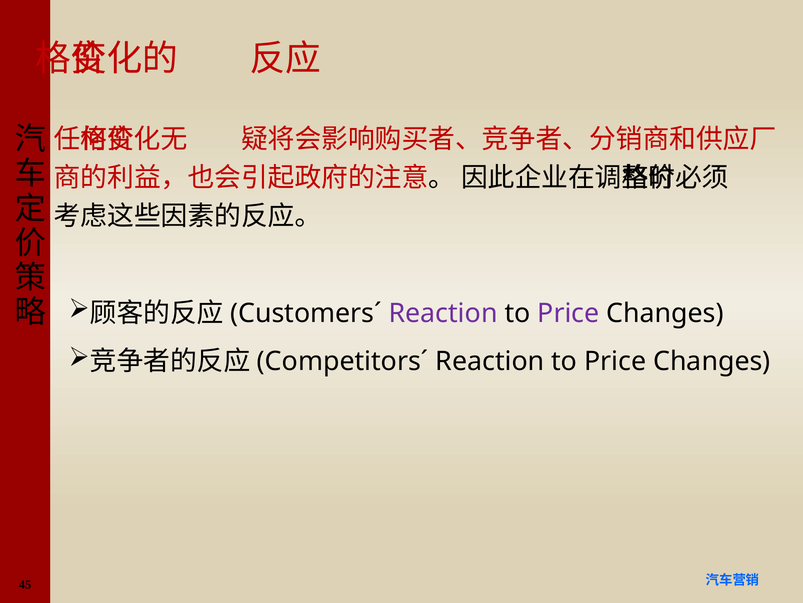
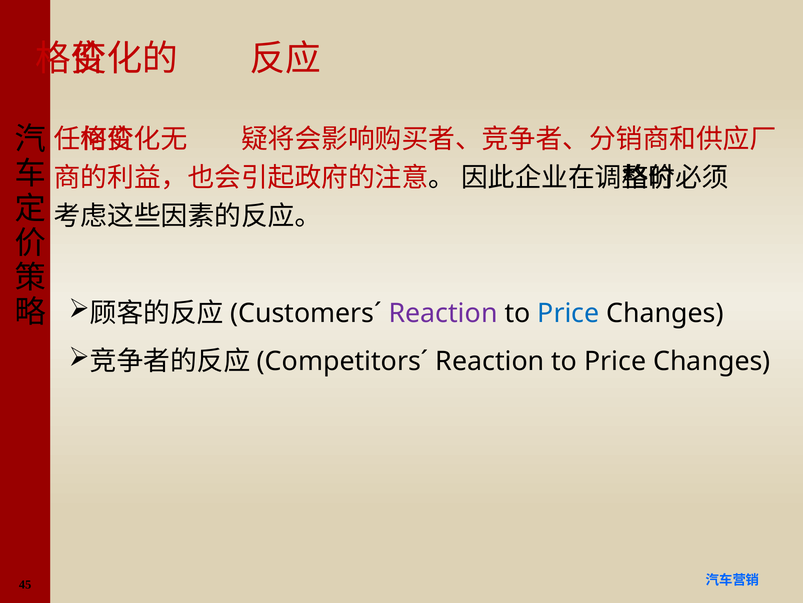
Price colour: purple -> blue (568, 313)
